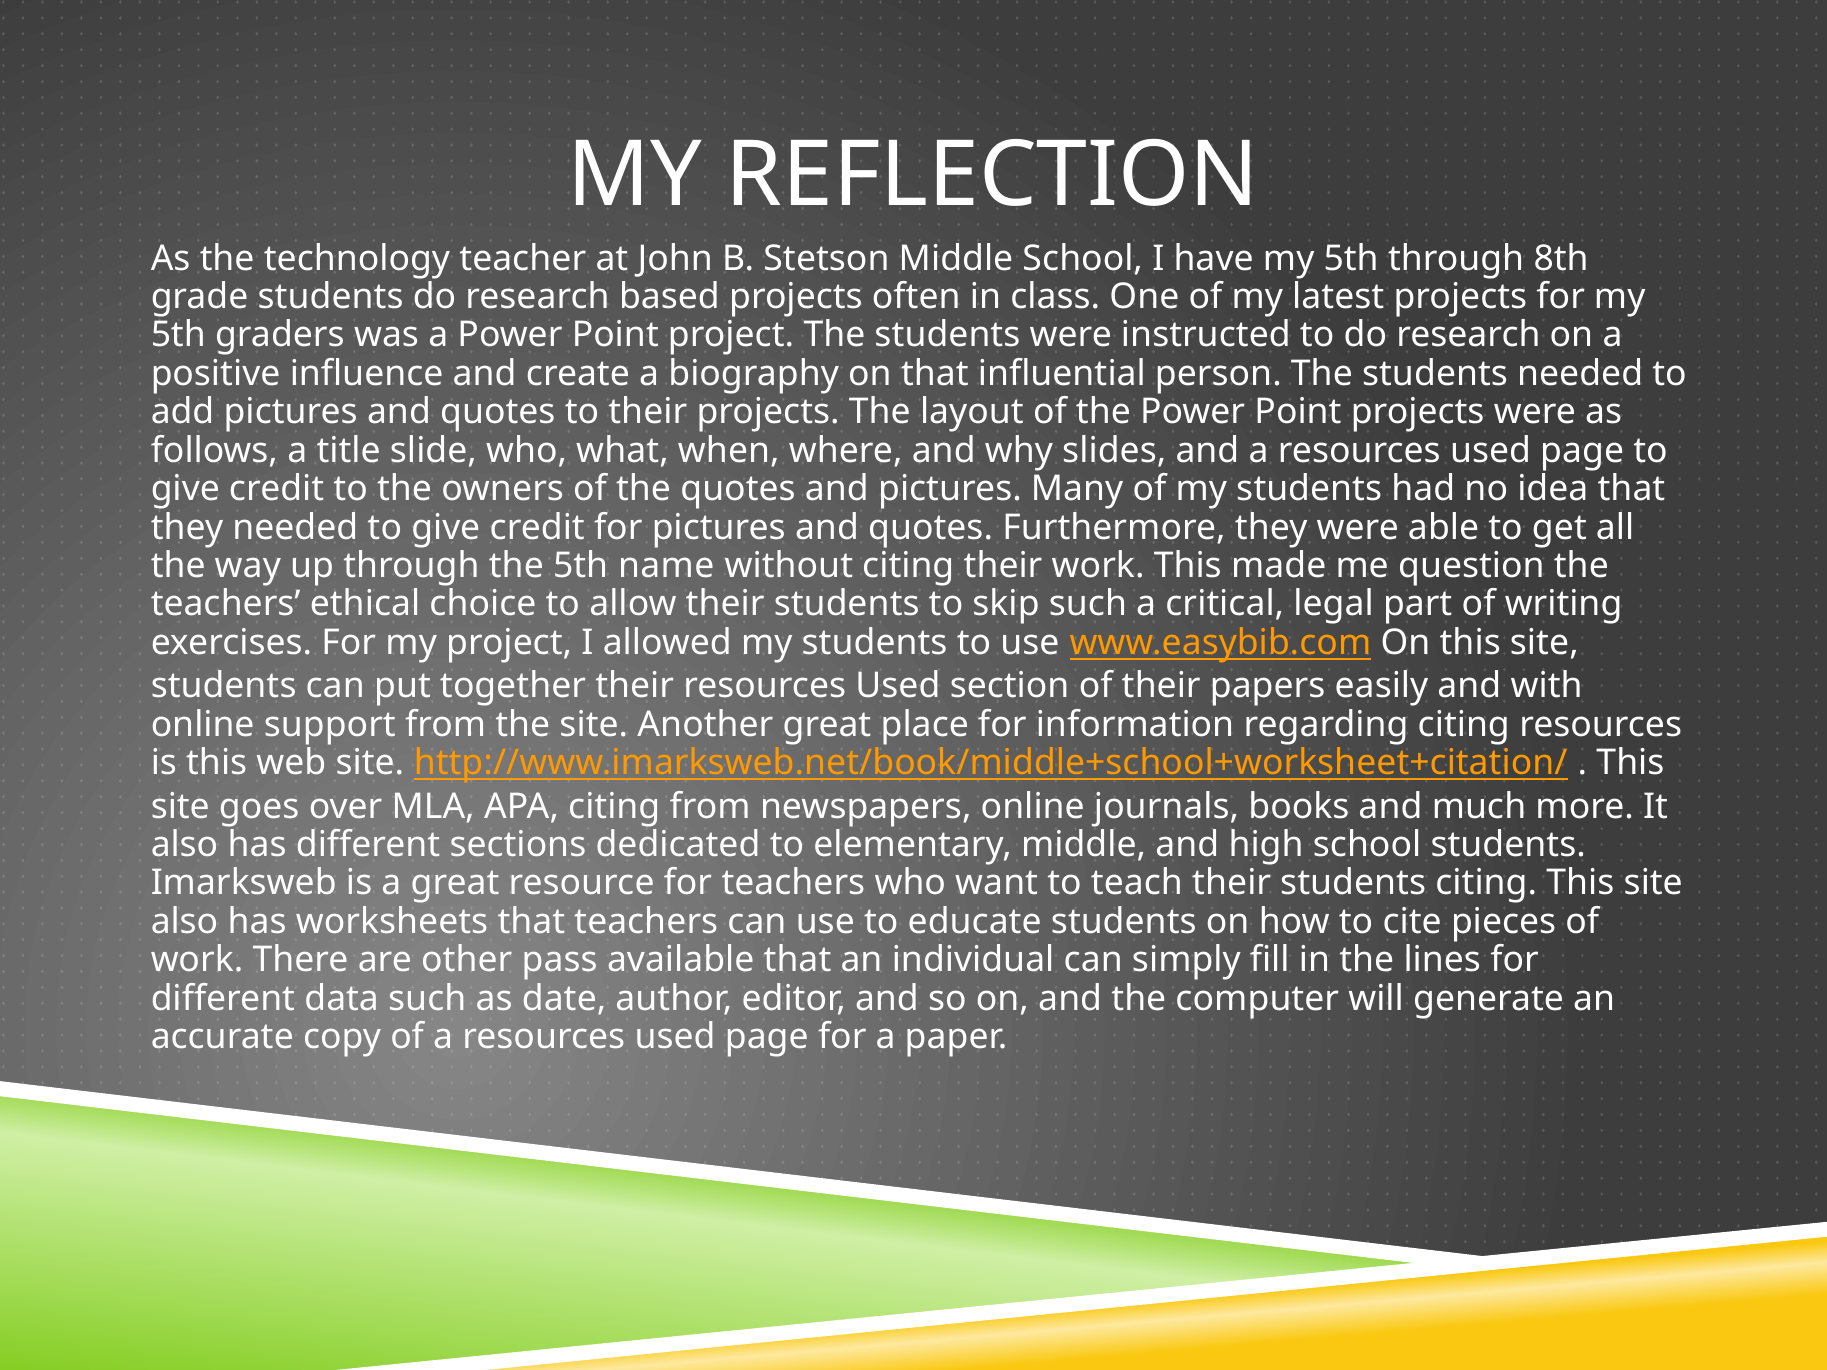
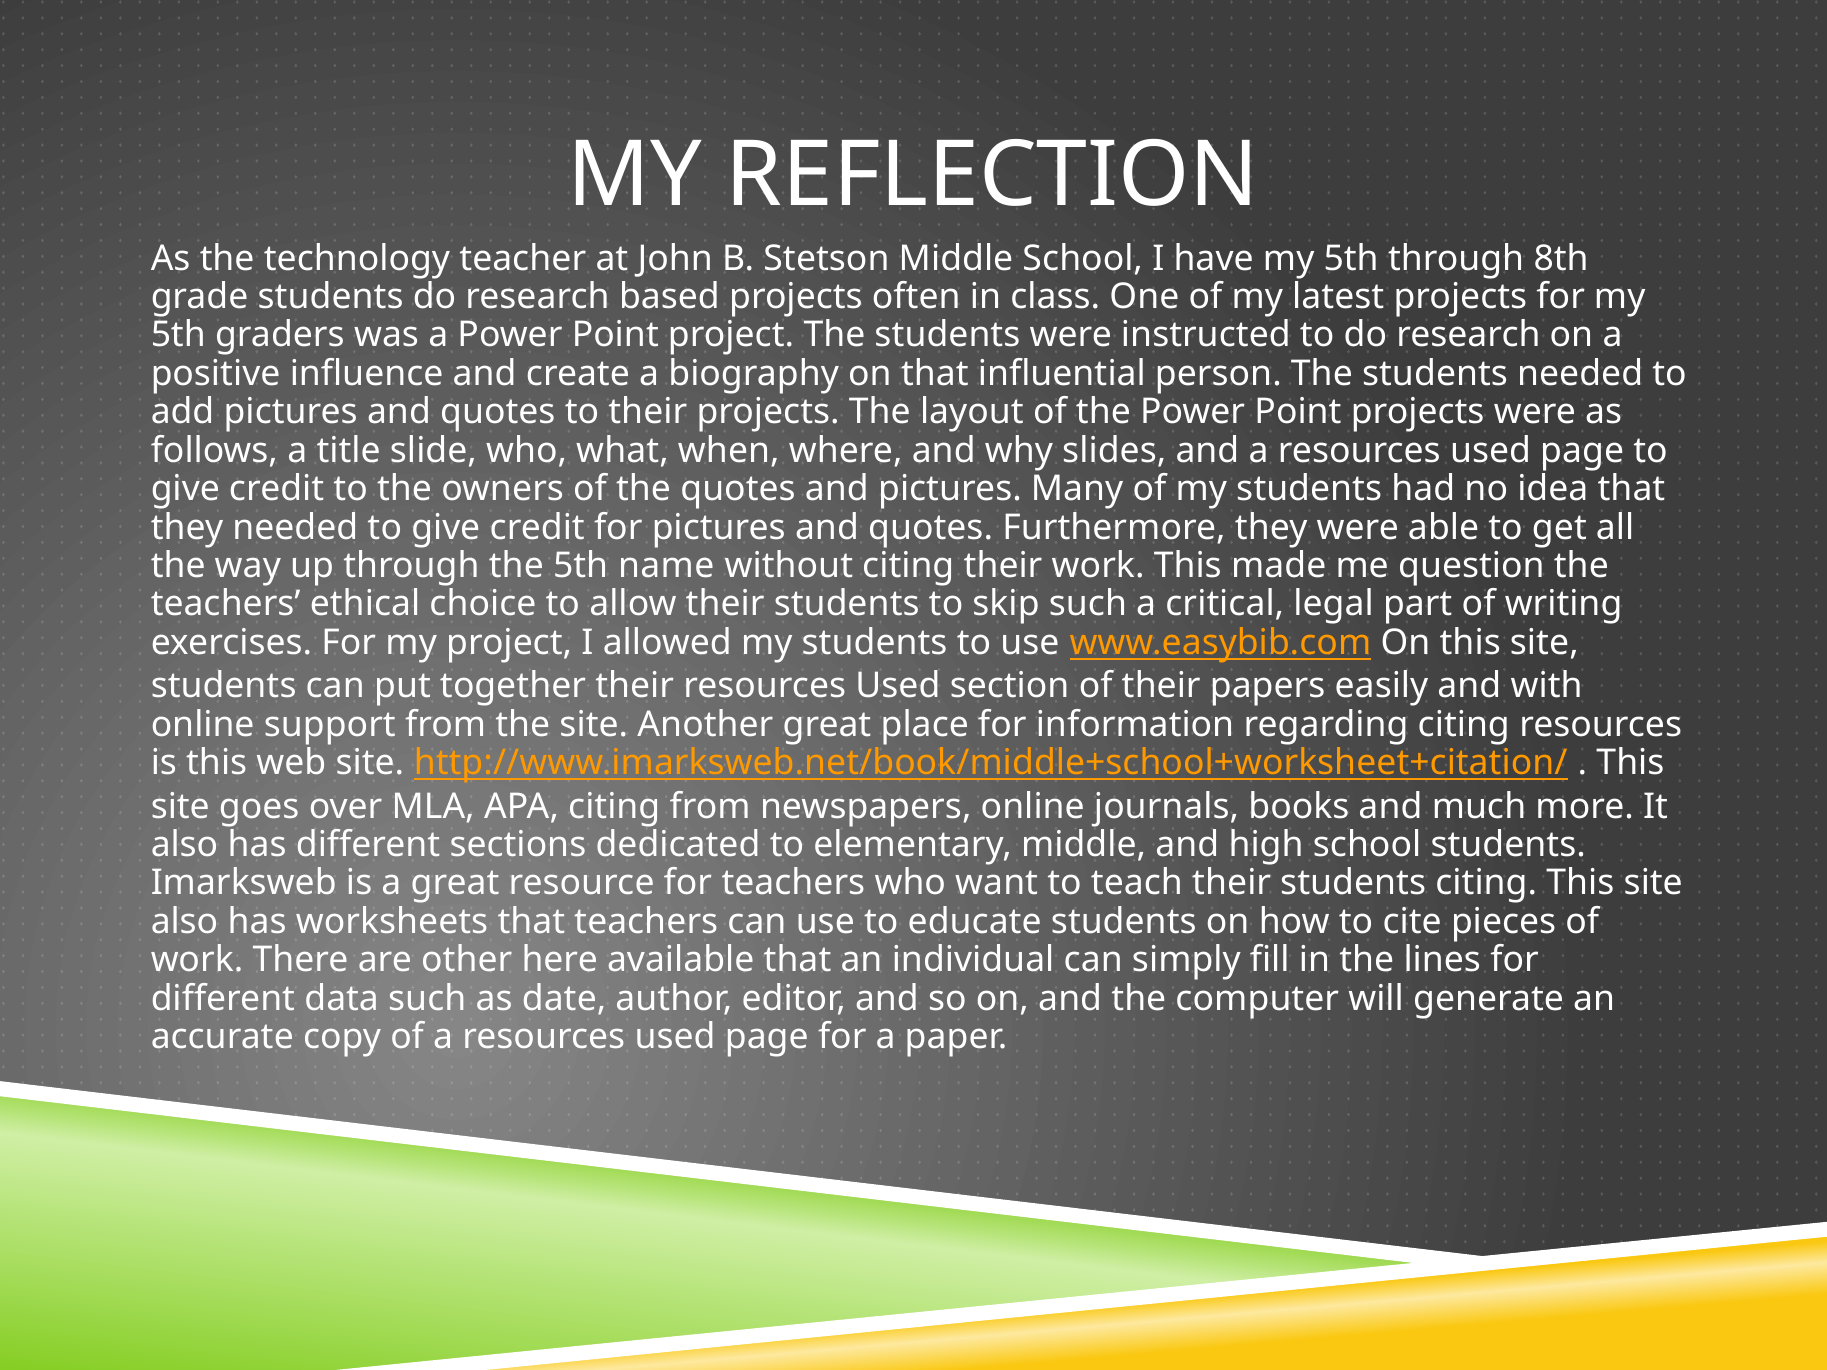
pass: pass -> here (560, 960)
